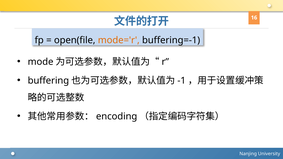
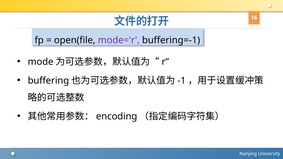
mode='r colour: orange -> purple (119, 40)
